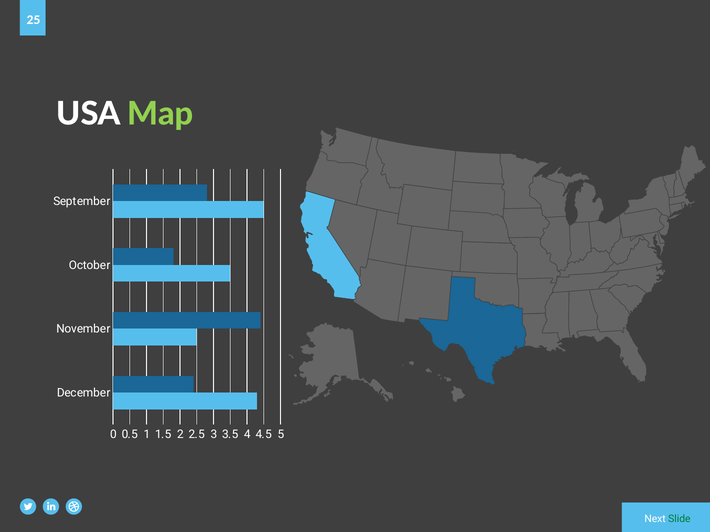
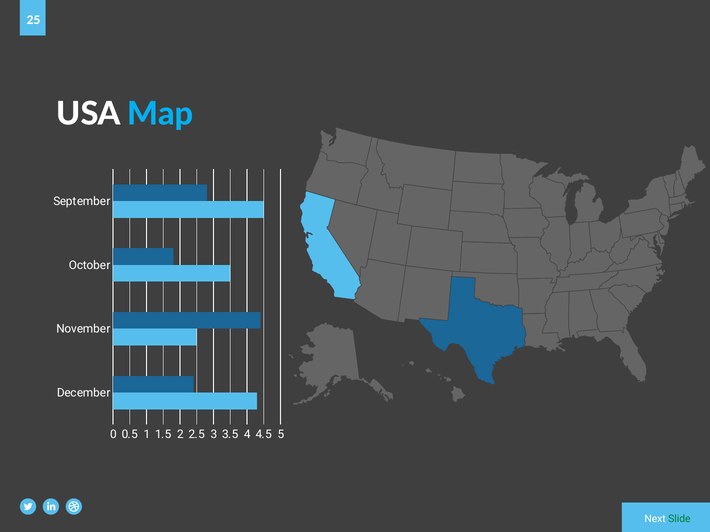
Map colour: light green -> light blue (160, 114)
